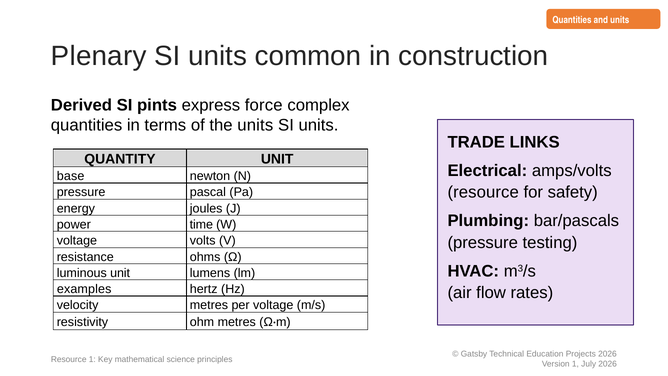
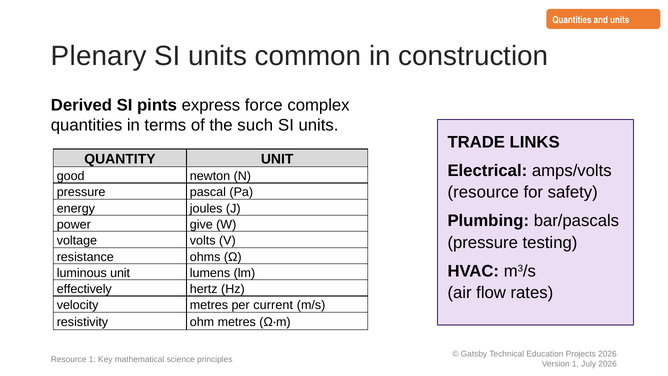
the units: units -> such (255, 125)
base: base -> good (71, 176)
time: time -> give (201, 224)
examples: examples -> effectively (84, 289)
per voltage: voltage -> current (273, 305)
